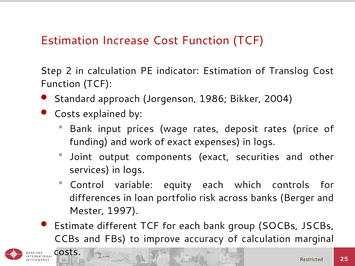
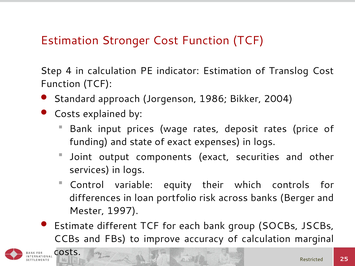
Increase: Increase -> Stronger (126, 40)
2: 2 -> 4 (69, 71)
work: work -> state (141, 142)
equity each: each -> their (213, 185)
